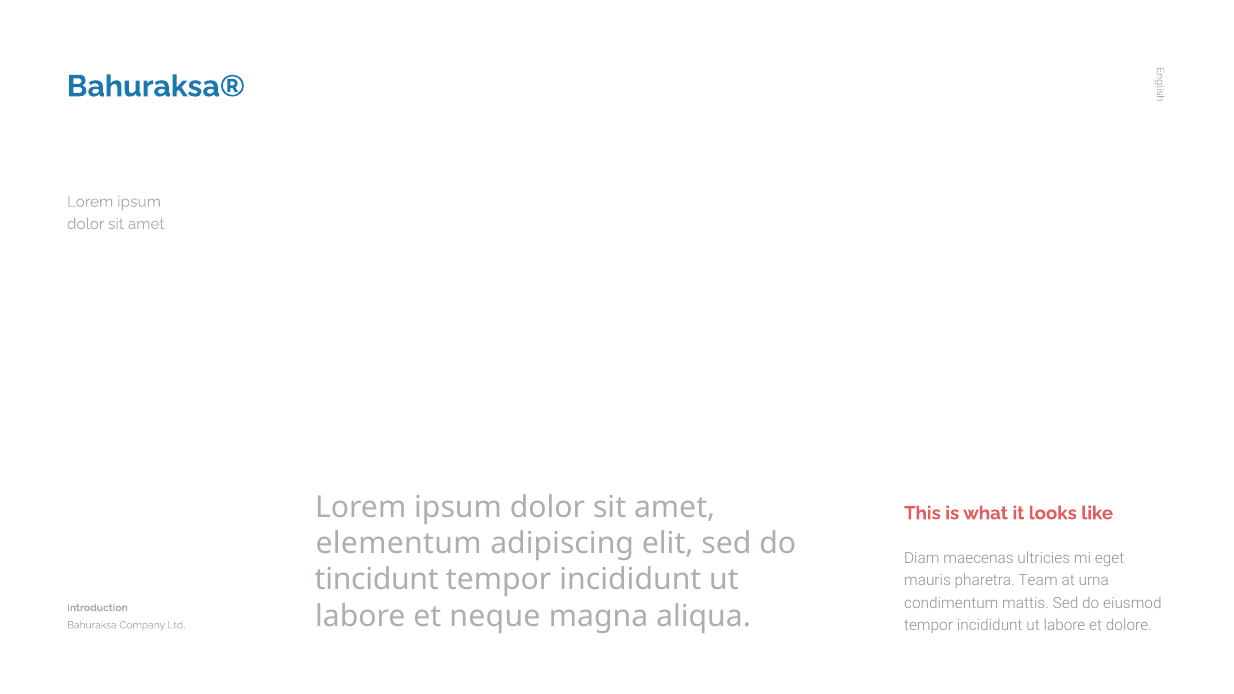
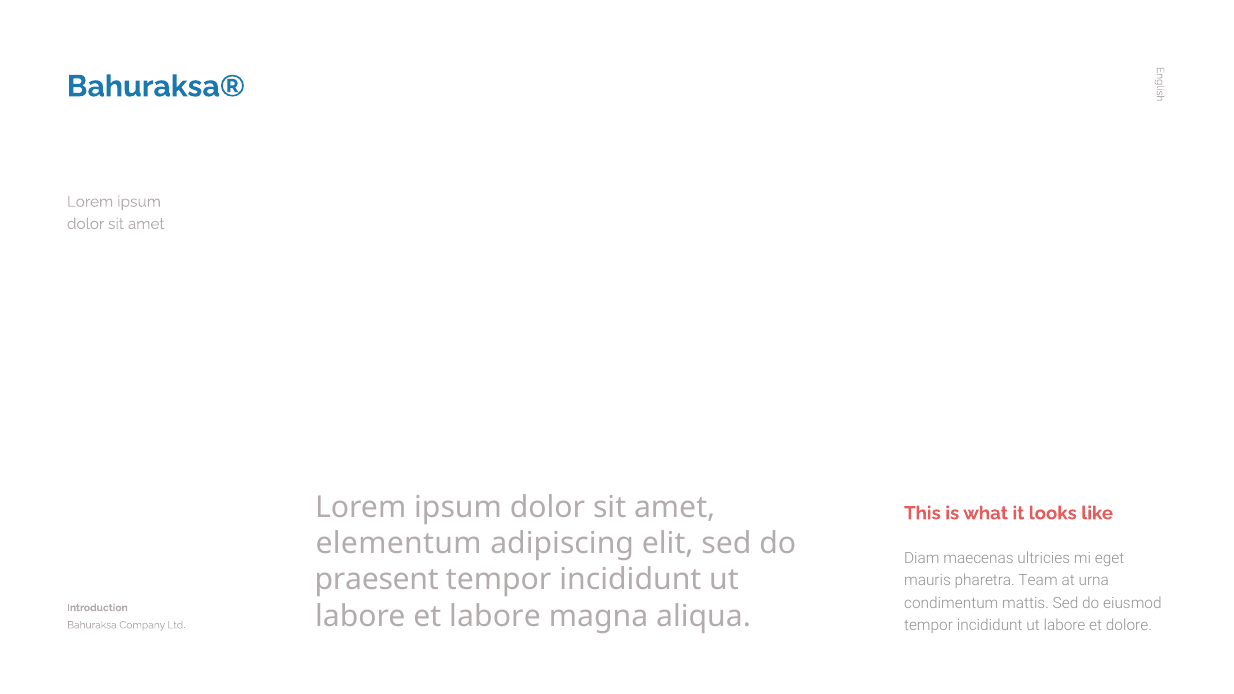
tincidunt: tincidunt -> praesent (377, 580)
et neque: neque -> labore (495, 616)
